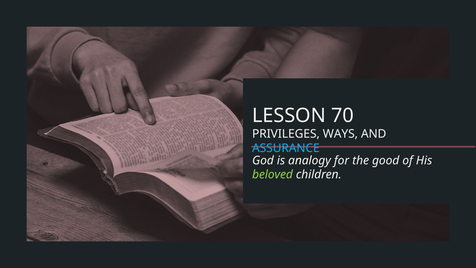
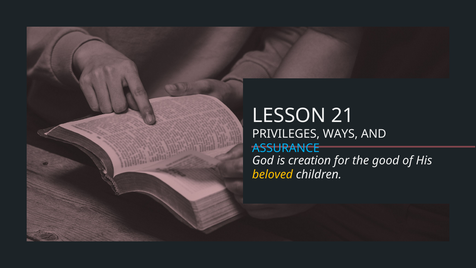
70: 70 -> 21 (342, 115)
analogy: analogy -> creation (310, 160)
beloved colour: light green -> yellow (273, 175)
